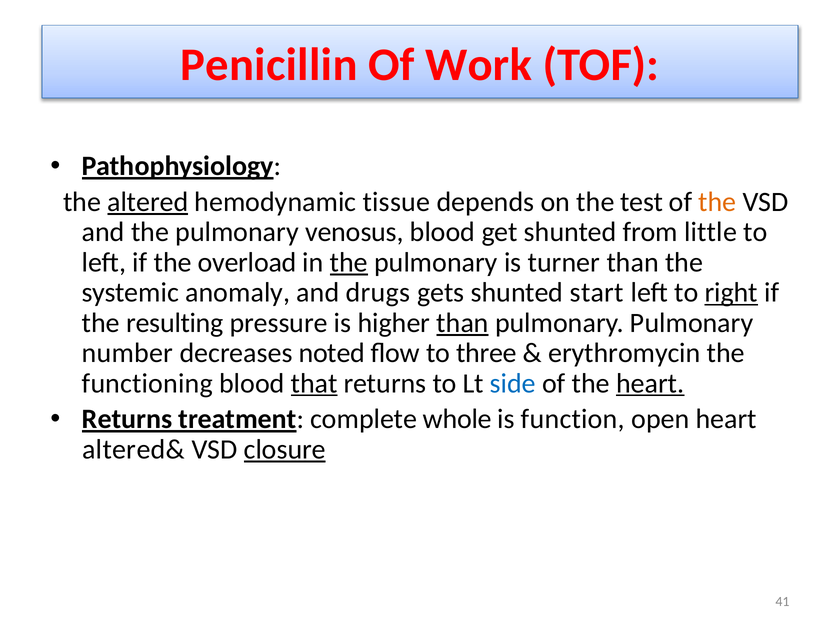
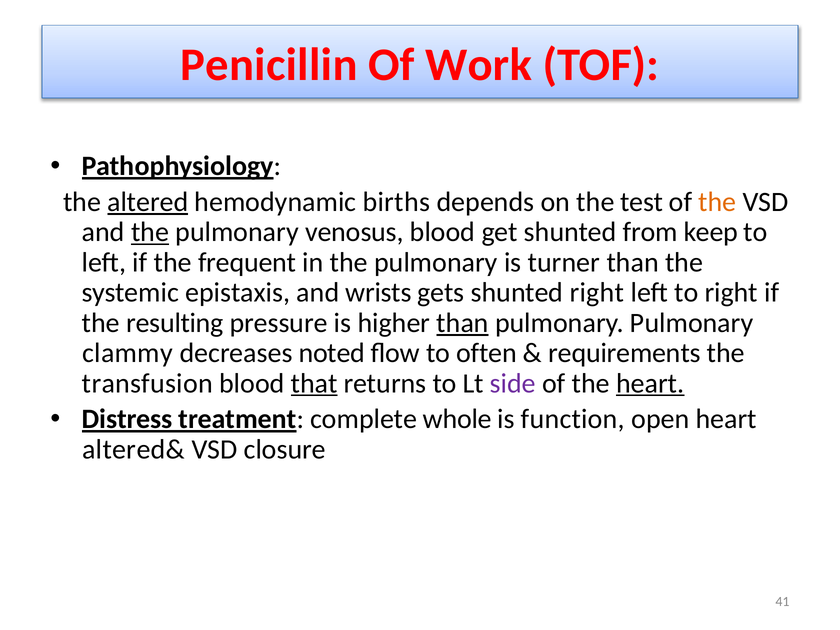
tissue: tissue -> births (396, 202)
the underline: none -> present (150, 232)
little: little -> keep (711, 232)
overload: overload -> frequent (247, 262)
the underline: present -> none (349, 262)
anomaly: anomaly -> epistaxis (238, 293)
drugs: drugs -> wrists (378, 293)
shunted start: start -> right (597, 293)
right underline: present -> none (731, 293)
number: number -> clammy (127, 353)
three: three -> often (487, 353)
erythromycin: erythromycin -> requirements (624, 353)
functioning: functioning -> transfusion (147, 383)
side colour: blue -> purple (513, 383)
Returns: Returns -> Distress (127, 419)
closure underline: present -> none (285, 449)
